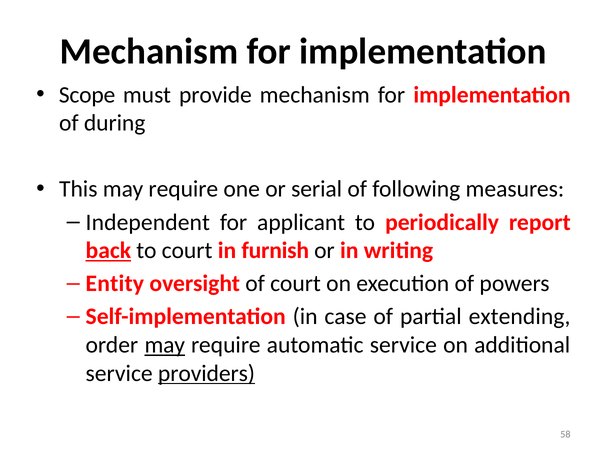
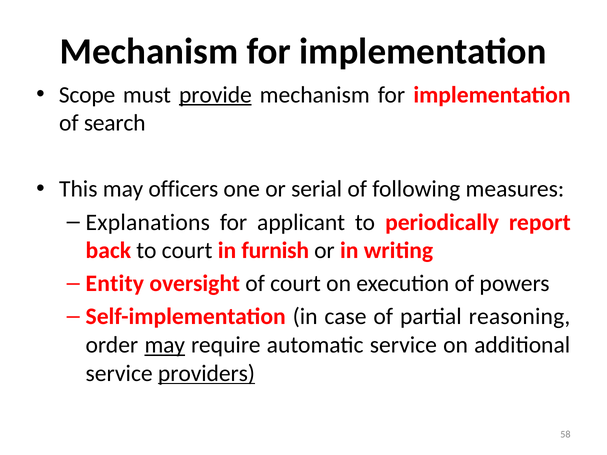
provide underline: none -> present (215, 95)
during: during -> search (115, 123)
This may require: require -> officers (183, 189)
Independent: Independent -> Explanations (148, 222)
back underline: present -> none (108, 251)
extending: extending -> reasoning (519, 317)
